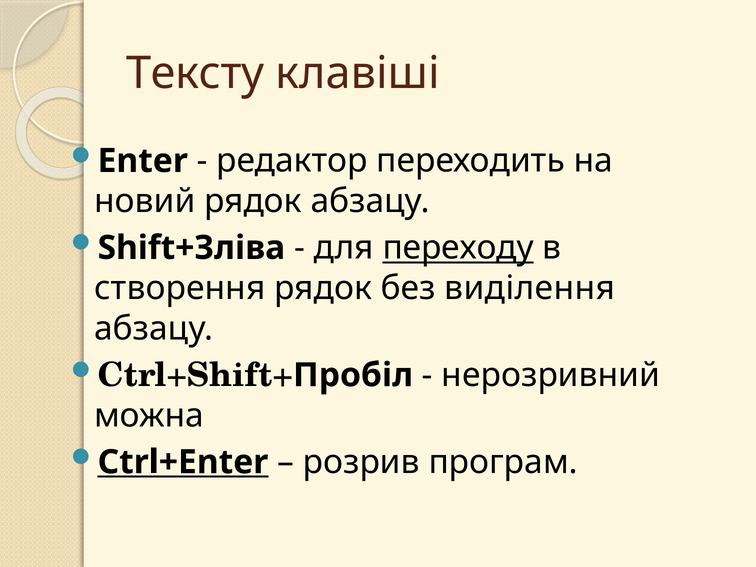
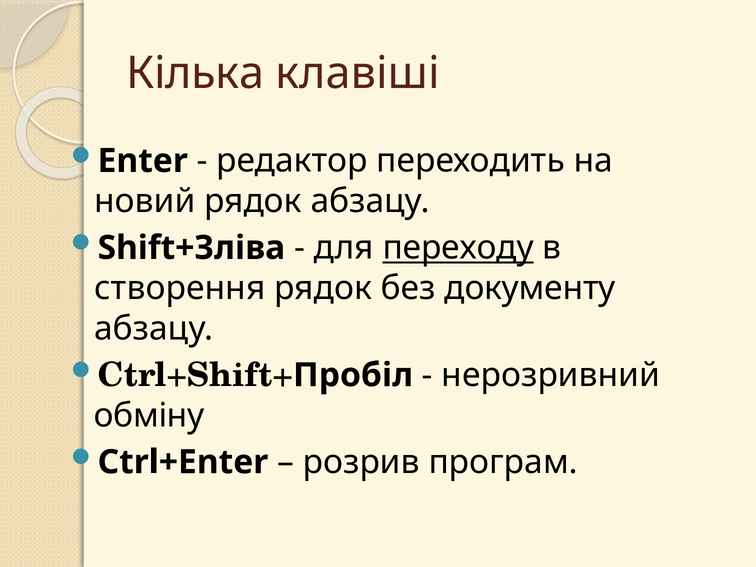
Тексту: Тексту -> Кілька (195, 73)
виділення: виділення -> документу (530, 288)
можна: можна -> обміну (149, 415)
Ctrl+Enter underline: present -> none (183, 462)
